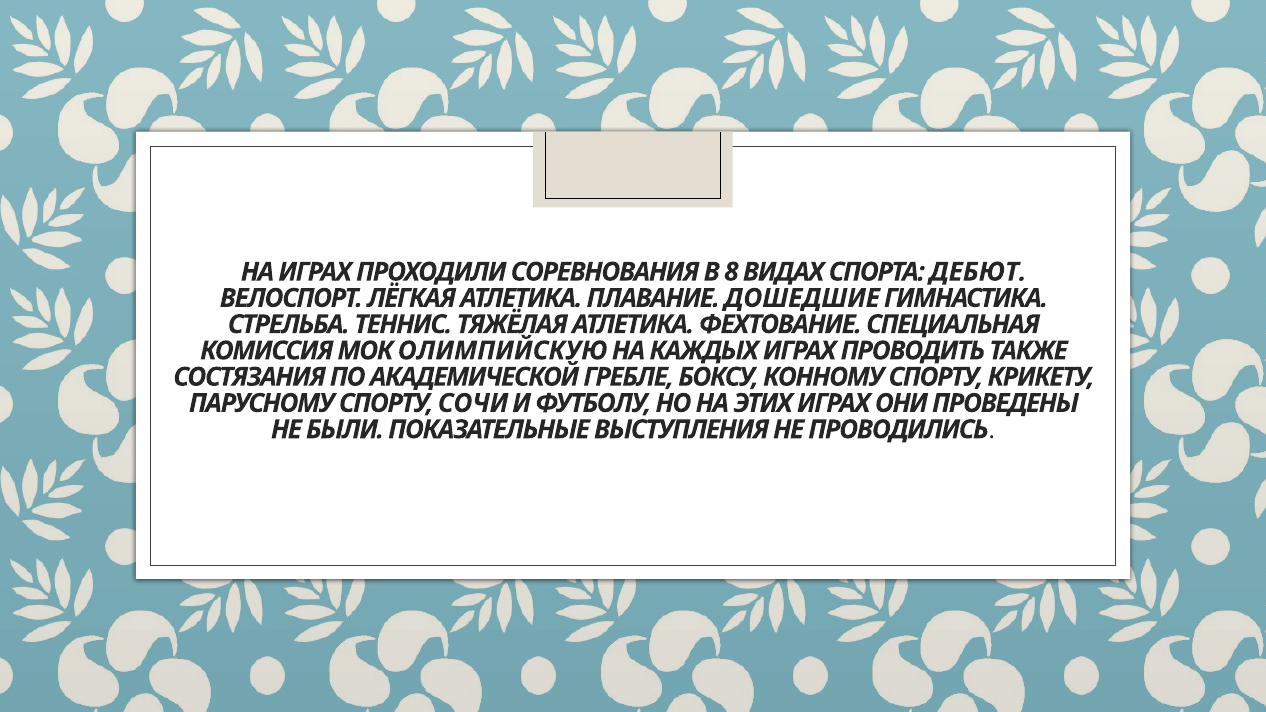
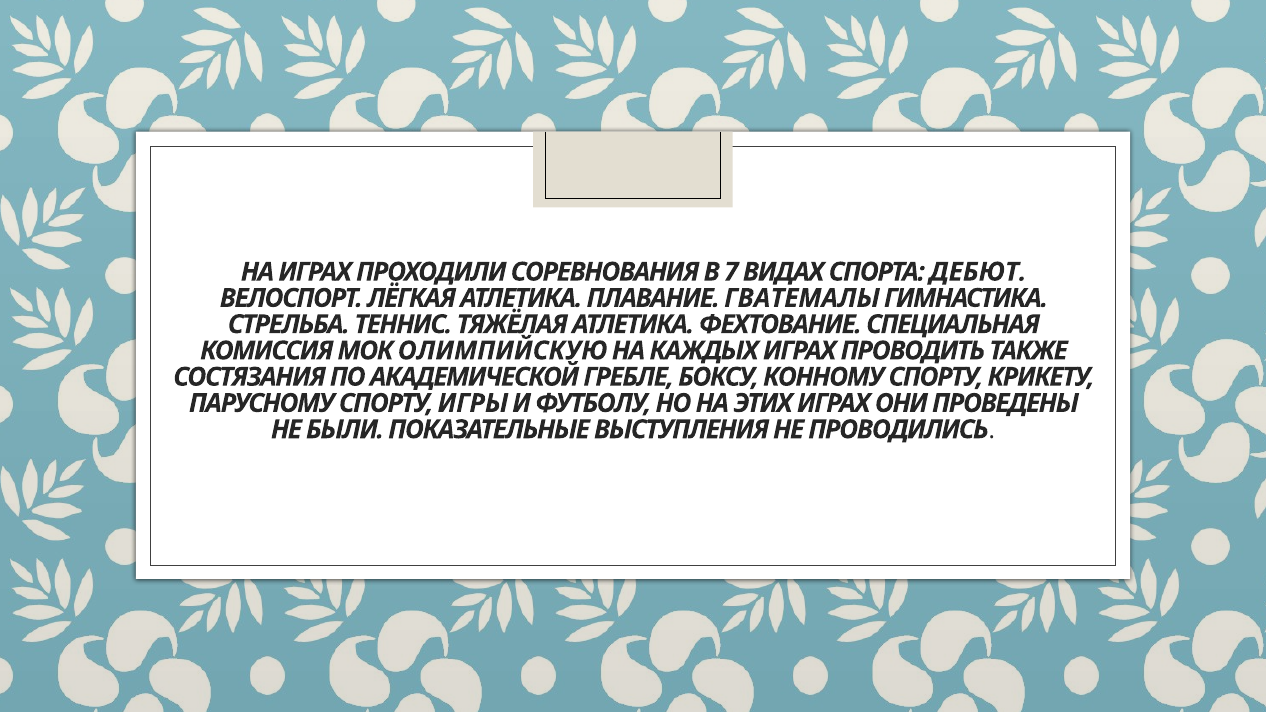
8: 8 -> 7 (731, 272)
ДОШЕДШИЕ: ДОШЕДШИЕ -> ГВАТЕМАЛЫ (802, 298)
СОЧИ: СОЧИ -> ИГРЫ (473, 403)
